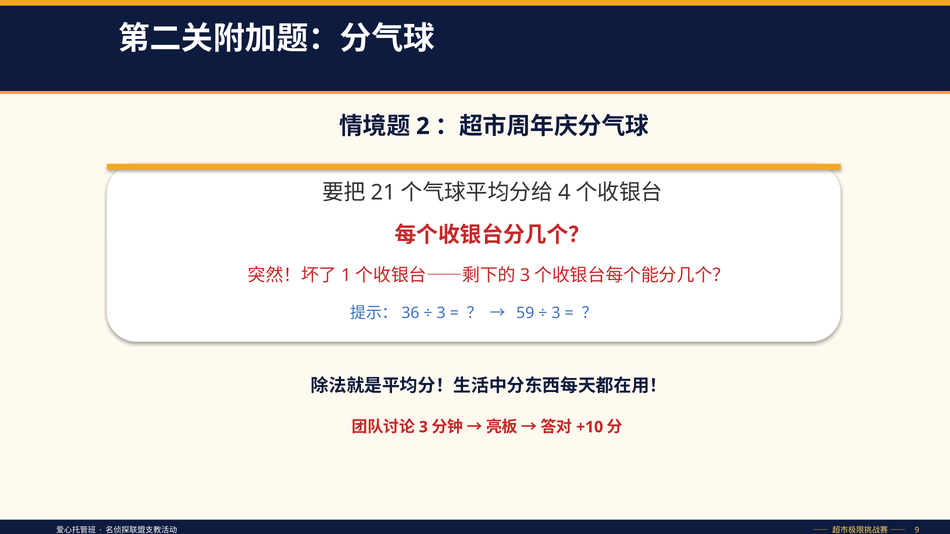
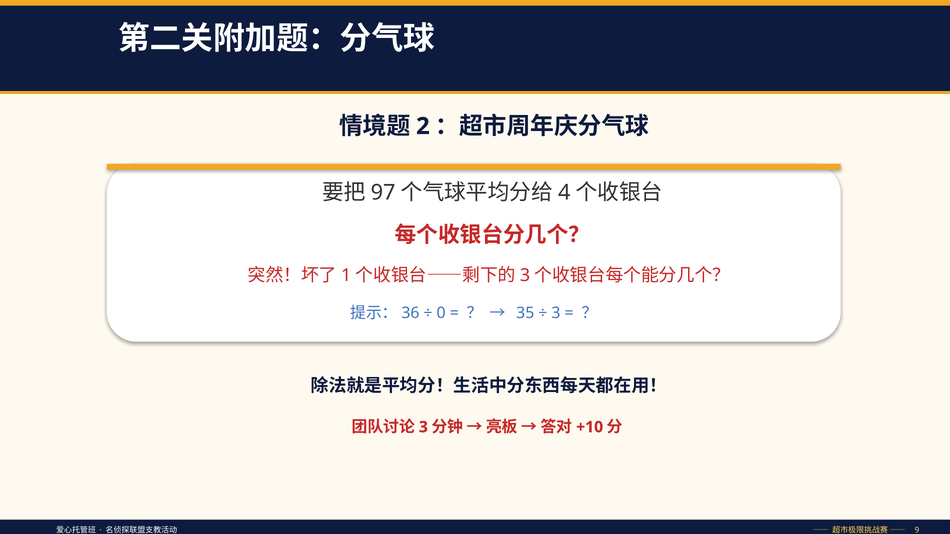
21: 21 -> 97 (383, 193)
3: 3 -> 0 (441, 313)
59: 59 -> 35 (525, 313)
